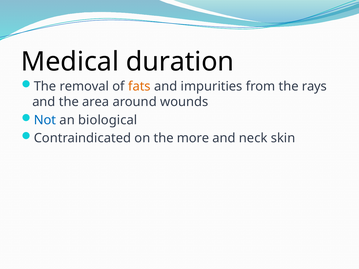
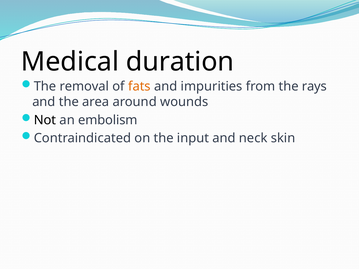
Not colour: blue -> black (45, 120)
biological: biological -> embolism (108, 120)
more: more -> input (193, 138)
